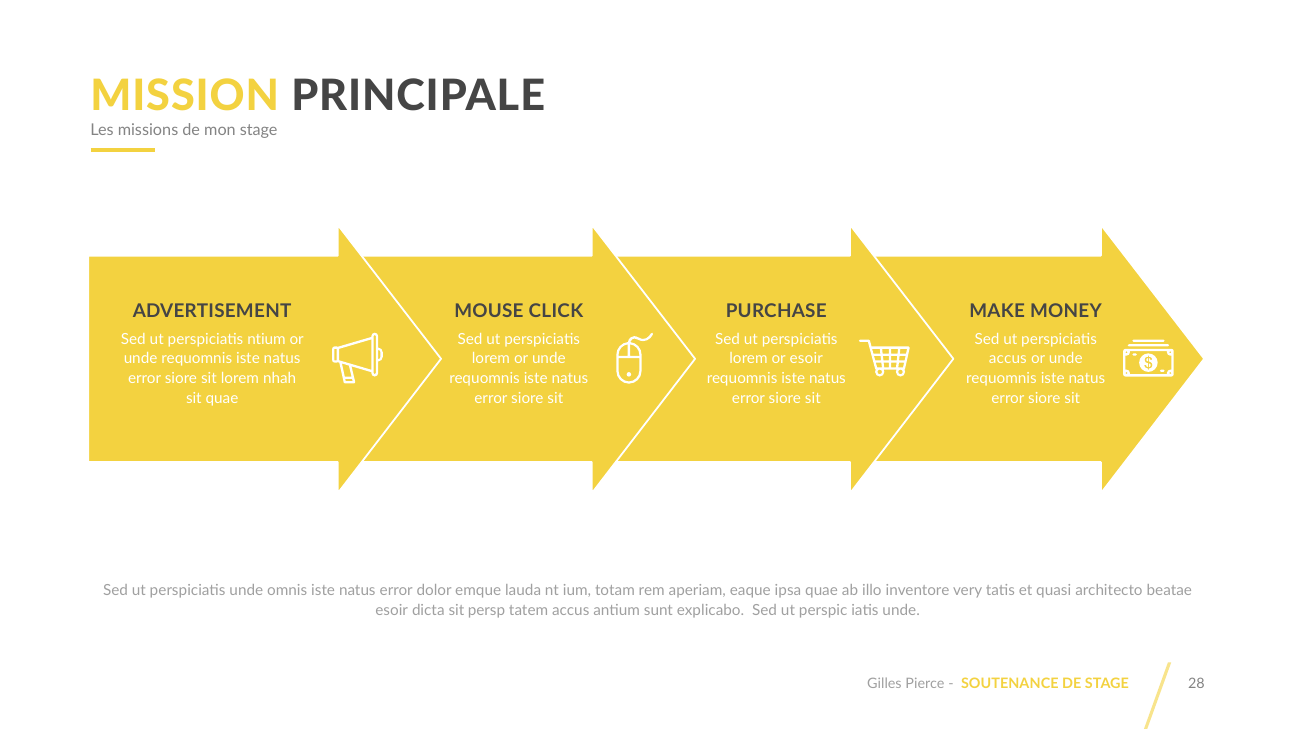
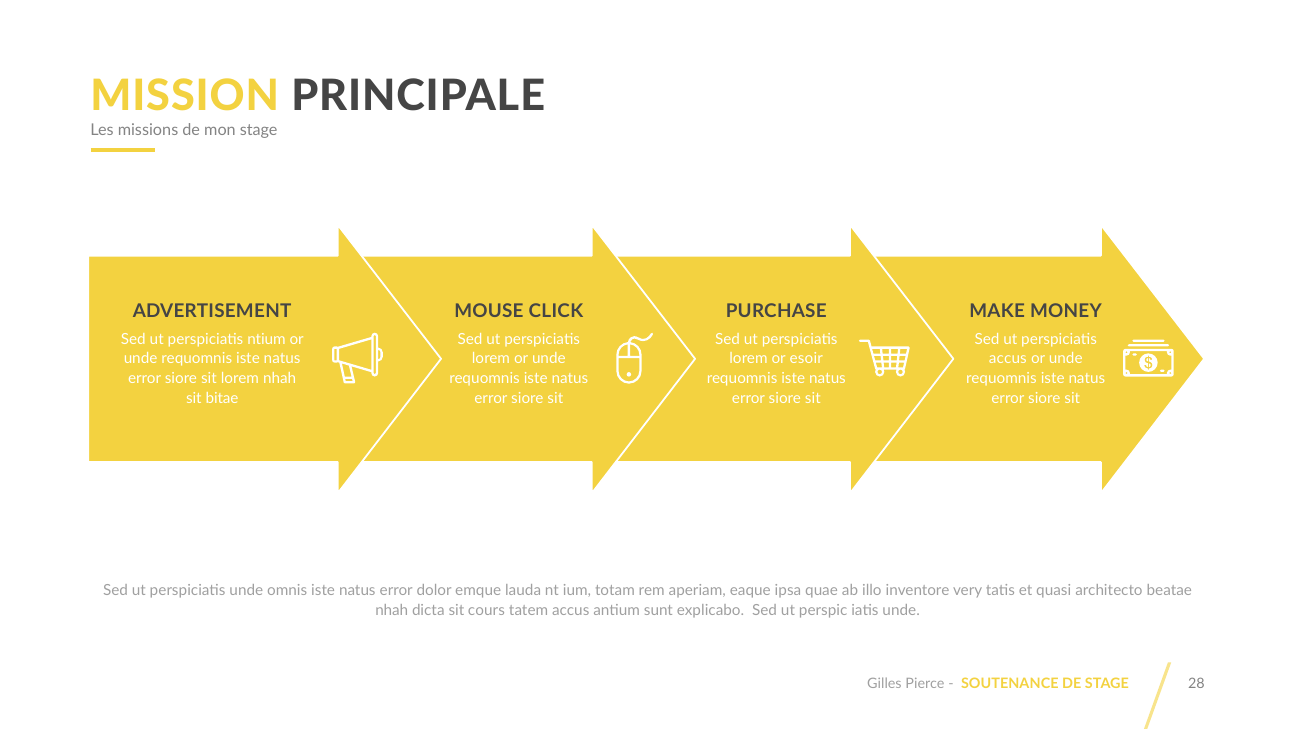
sit quae: quae -> bitae (222, 398)
esoir: esoir -> nhah (392, 610)
persp: persp -> cours (486, 610)
